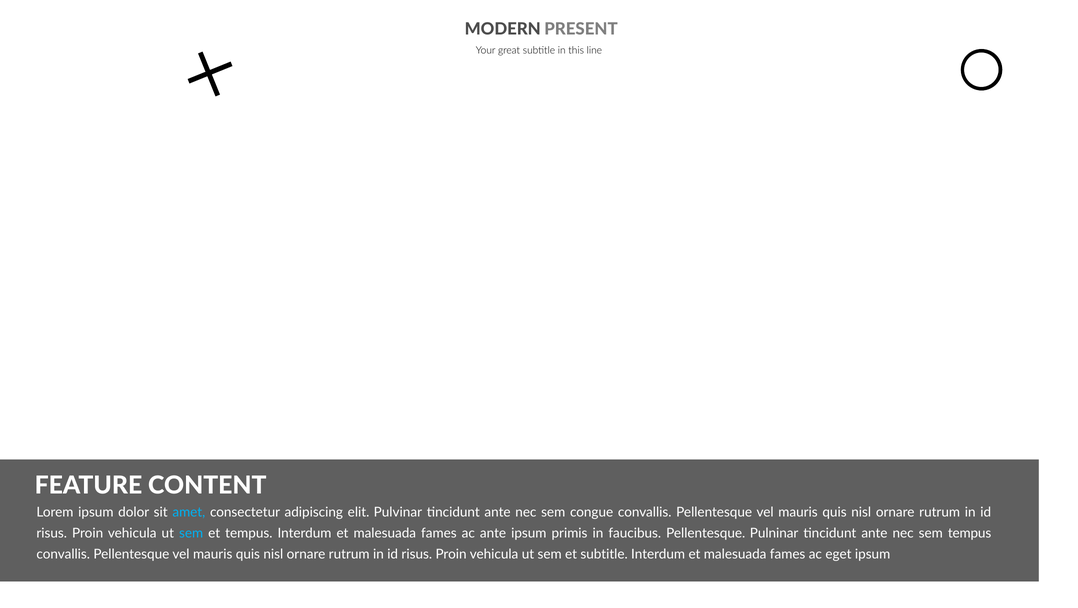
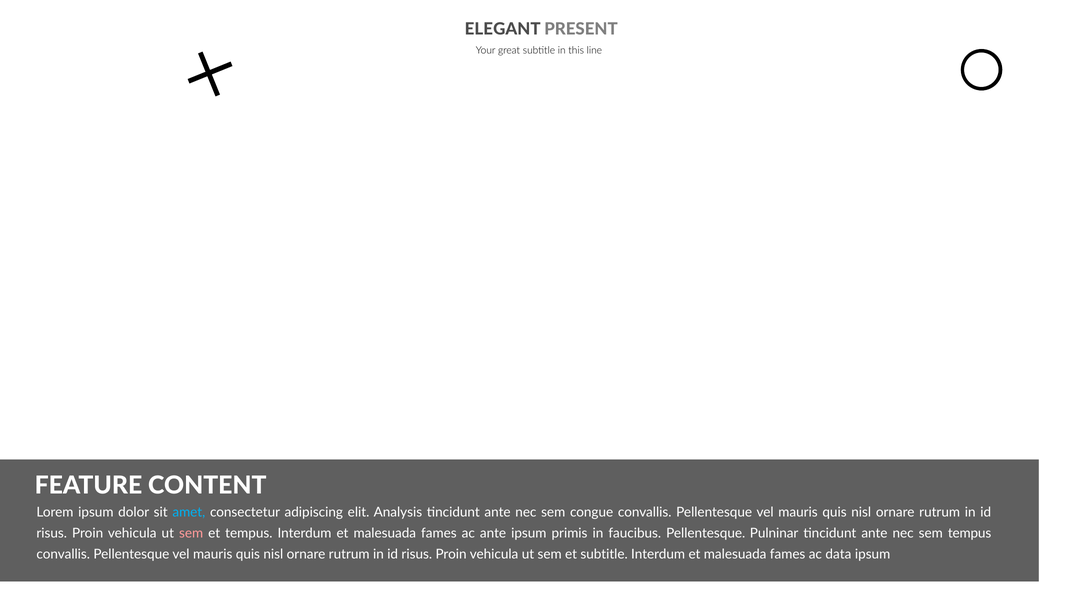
MODERN: MODERN -> ELEGANT (503, 29)
Pulvinar: Pulvinar -> Analysis (398, 512)
sem colour: light blue -> pink (191, 533)
eget: eget -> data (838, 554)
